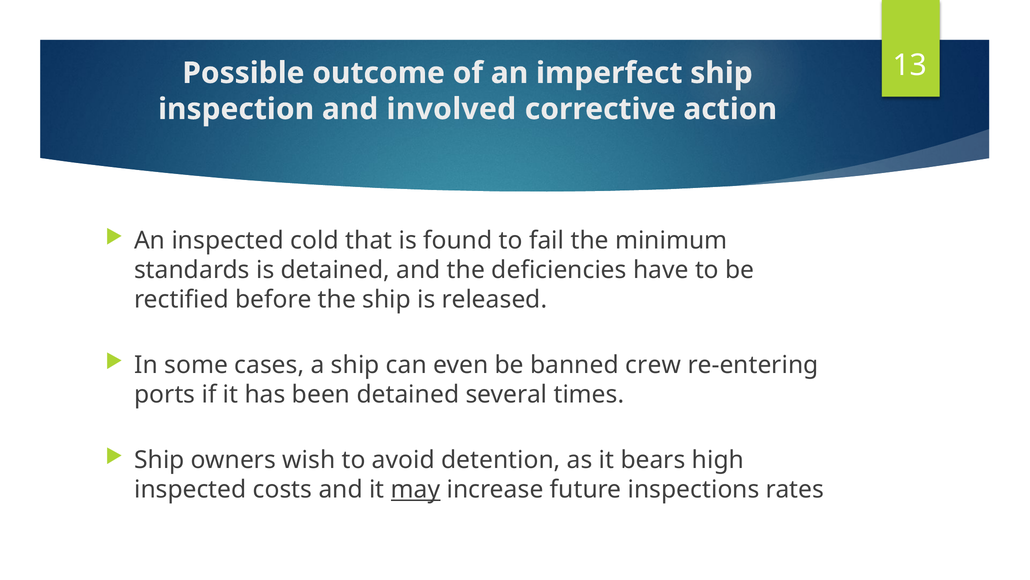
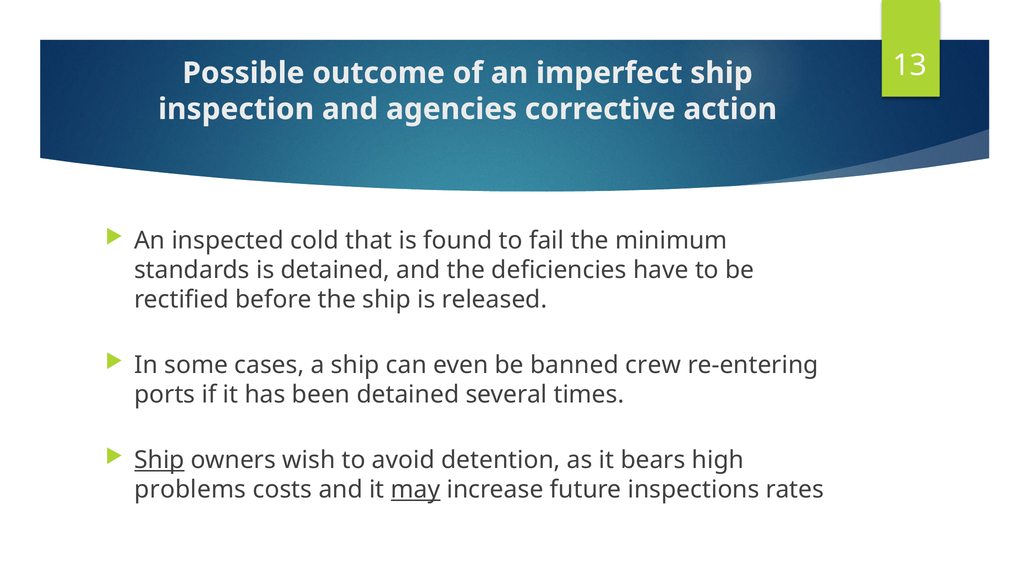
involved: involved -> agencies (452, 109)
Ship underline: none -> present (159, 460)
inspected: inspected -> problems (190, 489)
